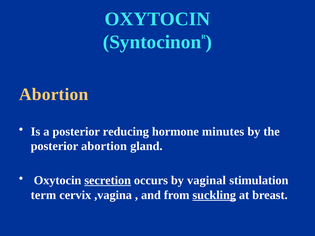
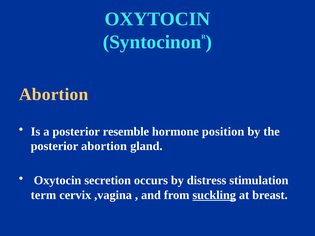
reducing: reducing -> resemble (126, 132)
minutes: minutes -> position (223, 132)
secretion underline: present -> none (108, 181)
vaginal: vaginal -> distress (207, 181)
